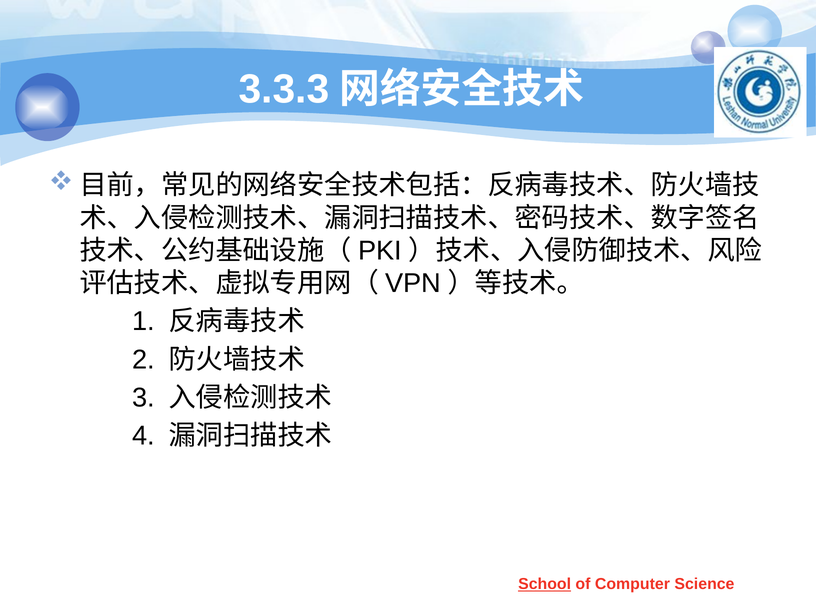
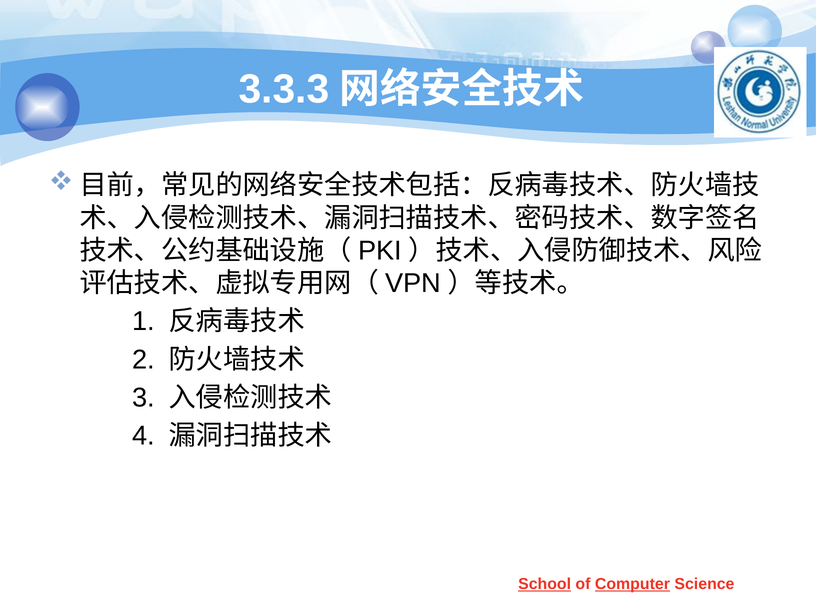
Computer underline: none -> present (632, 584)
